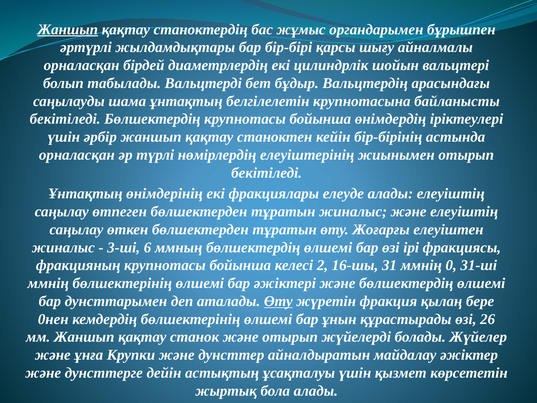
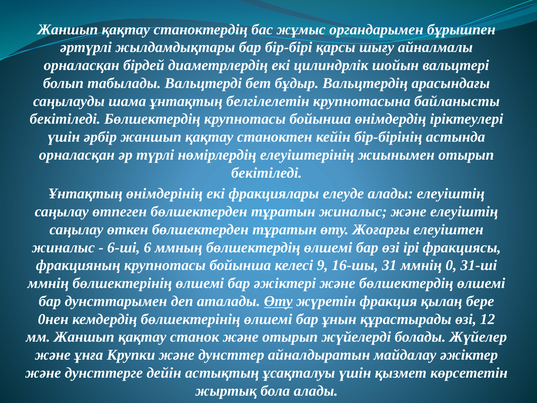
Жаншып underline: present -> none (68, 29)
3-шi: 3-шi -> 6-шi (124, 247)
2: 2 -> 9 (322, 265)
26: 26 -> 12 (488, 319)
